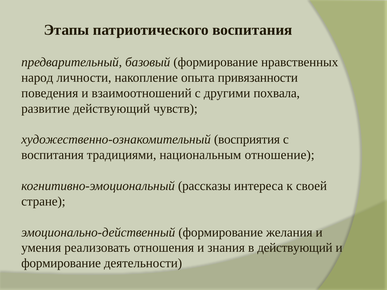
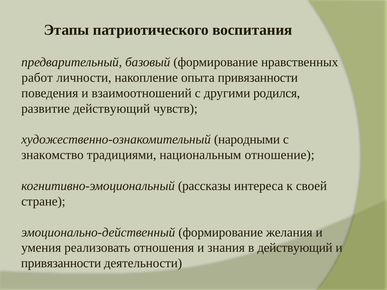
народ: народ -> работ (37, 78)
похвала: похвала -> родился (277, 93)
восприятия: восприятия -> народными (247, 140)
воспитания: воспитания -> знакомство (52, 155)
формирование: формирование -> привязанности (61, 263)
